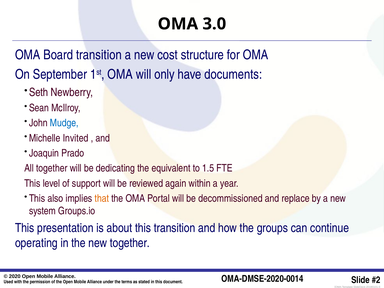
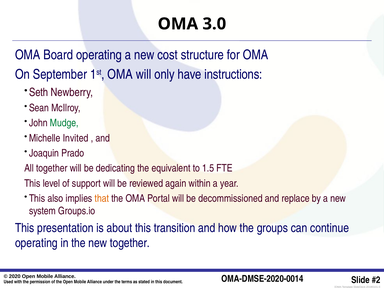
Board transition: transition -> operating (99, 55)
documents: documents -> instructions (233, 75)
Mudge colour: blue -> green (64, 123)
